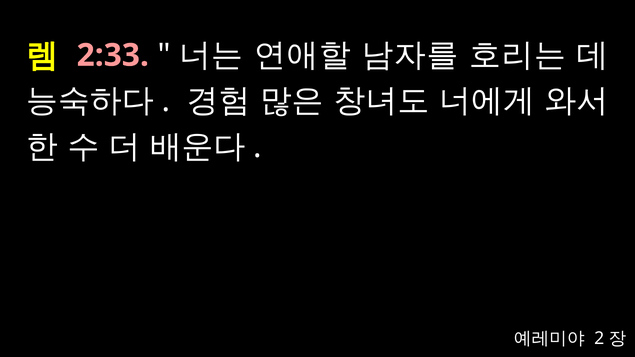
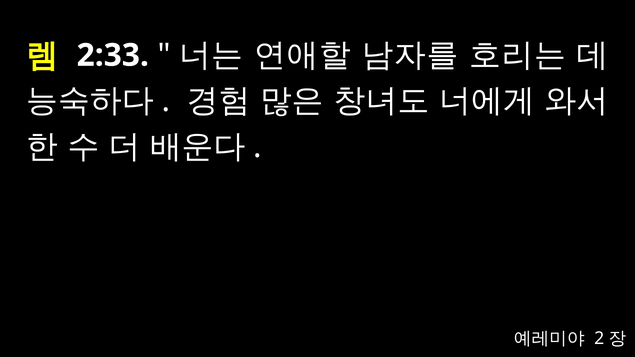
2:33 colour: pink -> white (113, 55)
